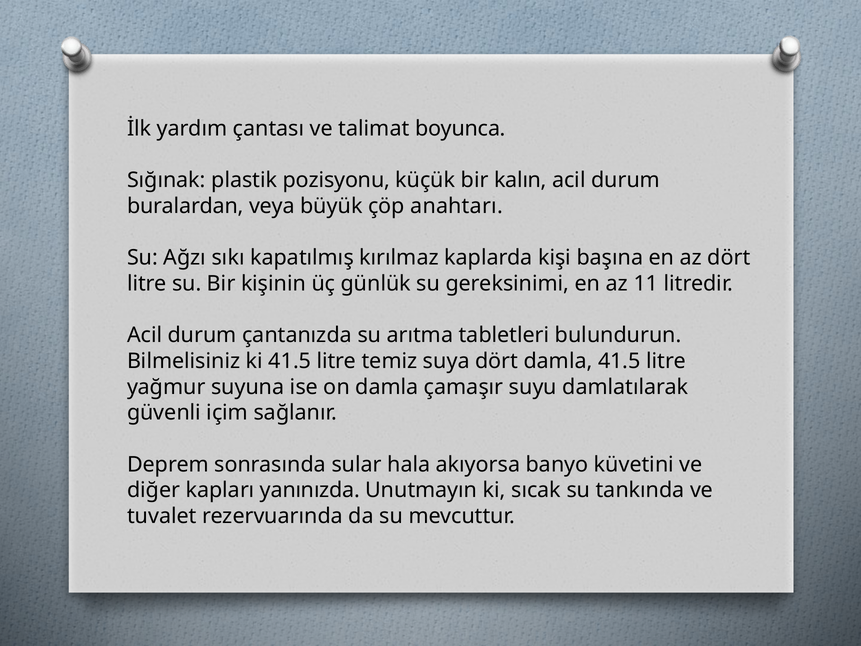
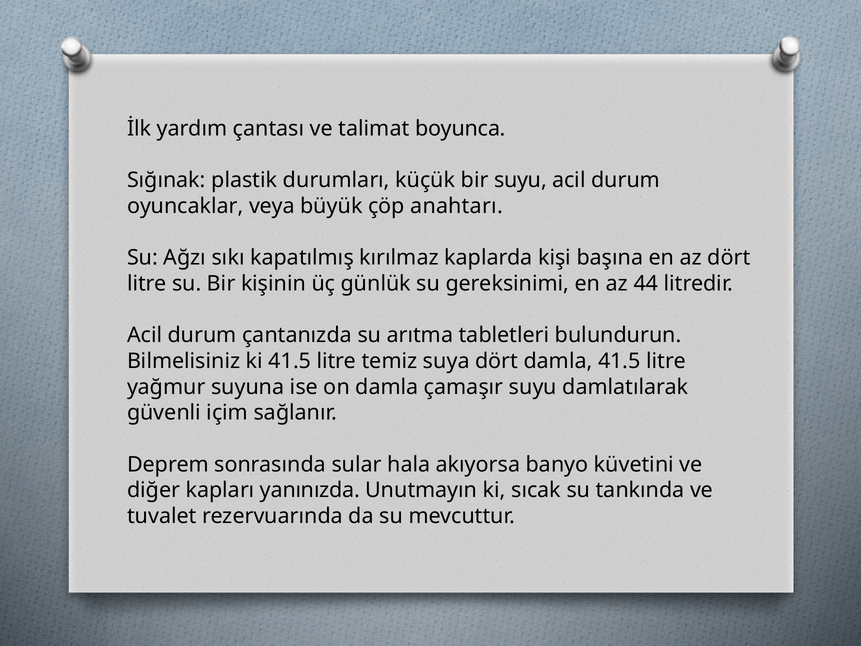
pozisyonu: pozisyonu -> durumları (336, 180)
bir kalın: kalın -> suyu (520, 180)
buralardan: buralardan -> oyuncaklar (185, 206)
11: 11 -> 44 (646, 283)
